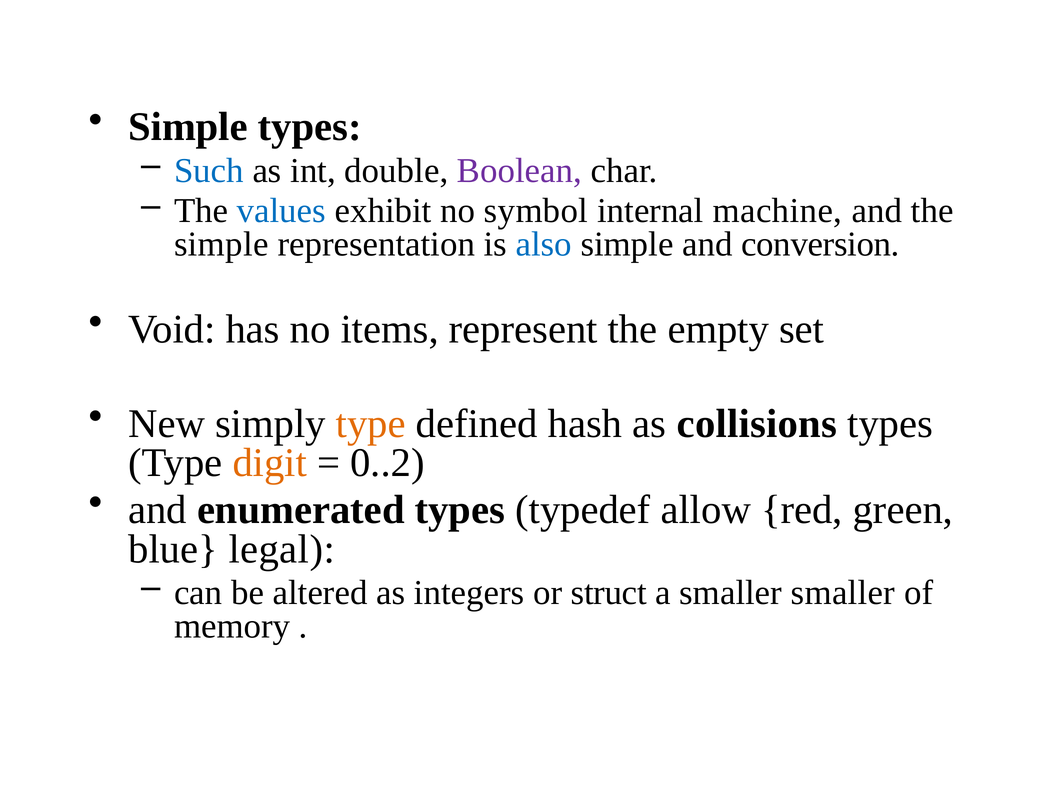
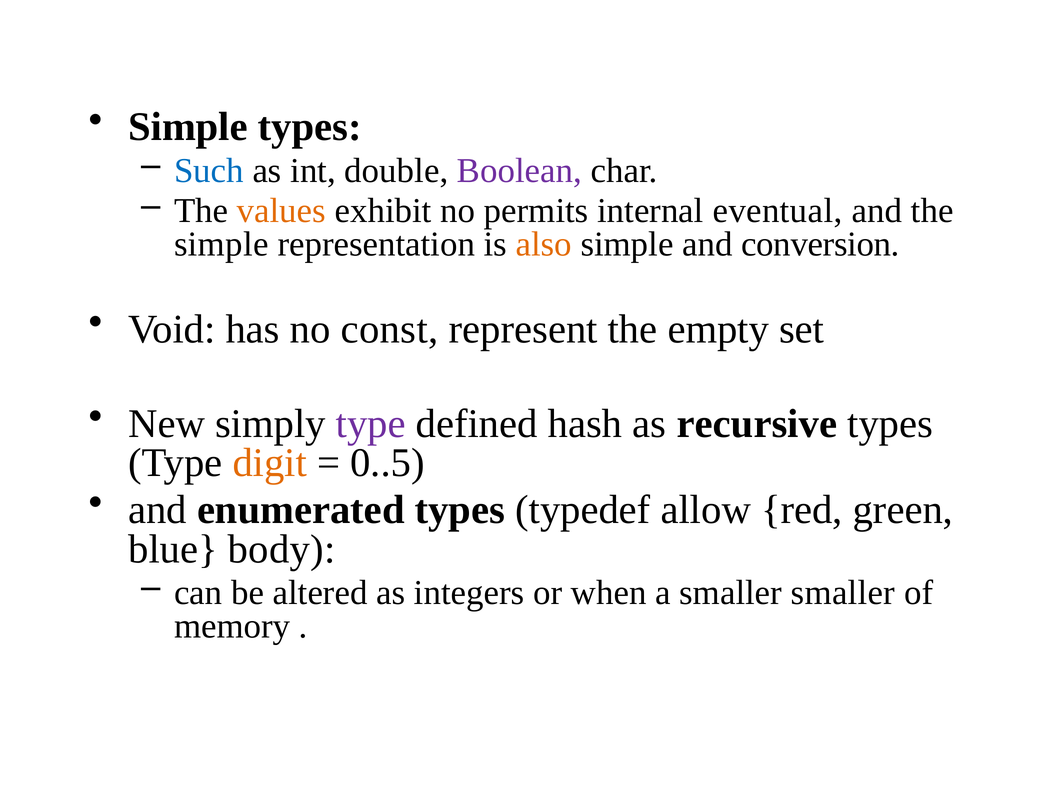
values colour: blue -> orange (281, 211)
symbol: symbol -> permits (536, 211)
machine: machine -> eventual (778, 211)
also colour: blue -> orange (544, 245)
items: items -> const (390, 329)
type colour: orange -> purple (371, 424)
collisions: collisions -> recursive (757, 424)
0..2: 0..2 -> 0..5 (387, 463)
legal: legal -> body (282, 549)
struct: struct -> when (609, 593)
